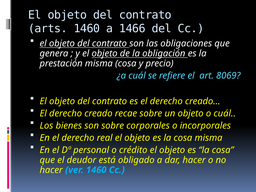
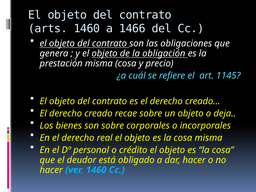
8069: 8069 -> 1145 (228, 76)
o cuál: cuál -> deja (225, 113)
